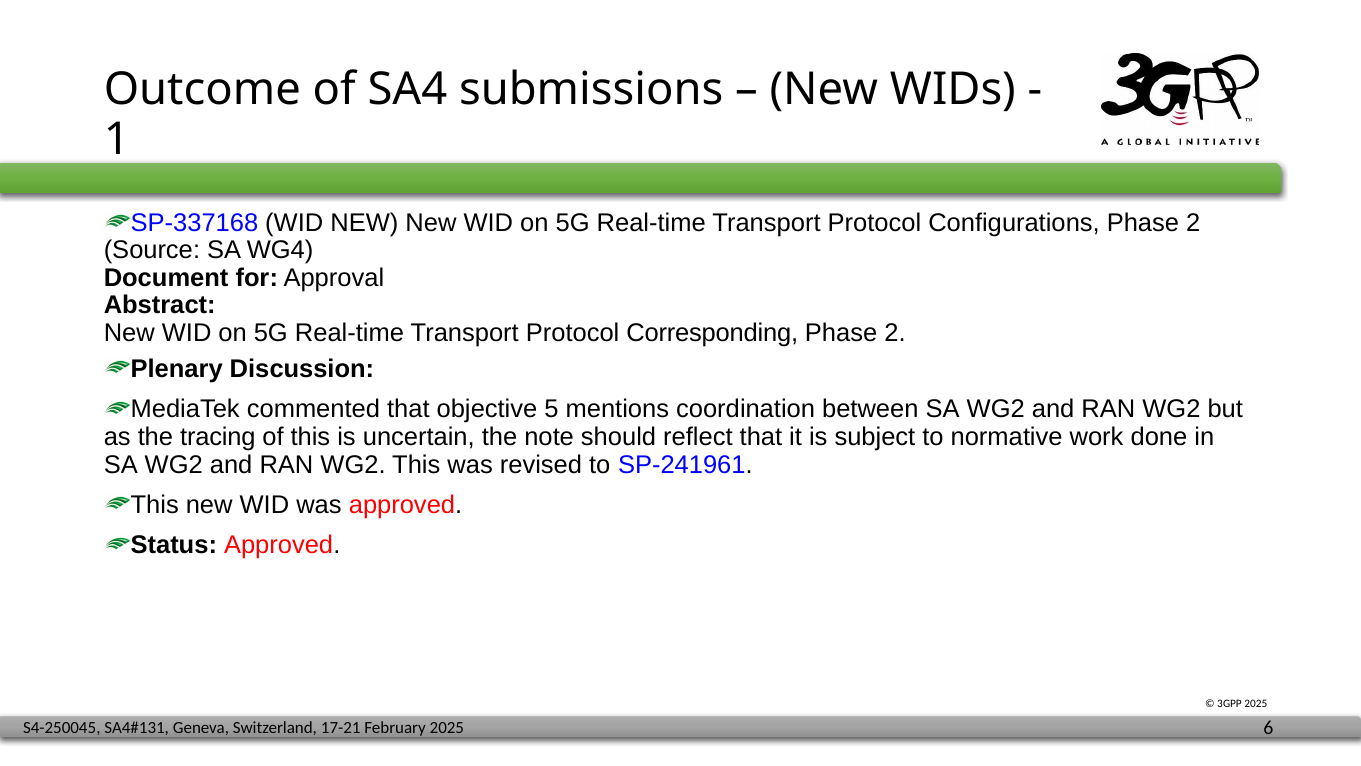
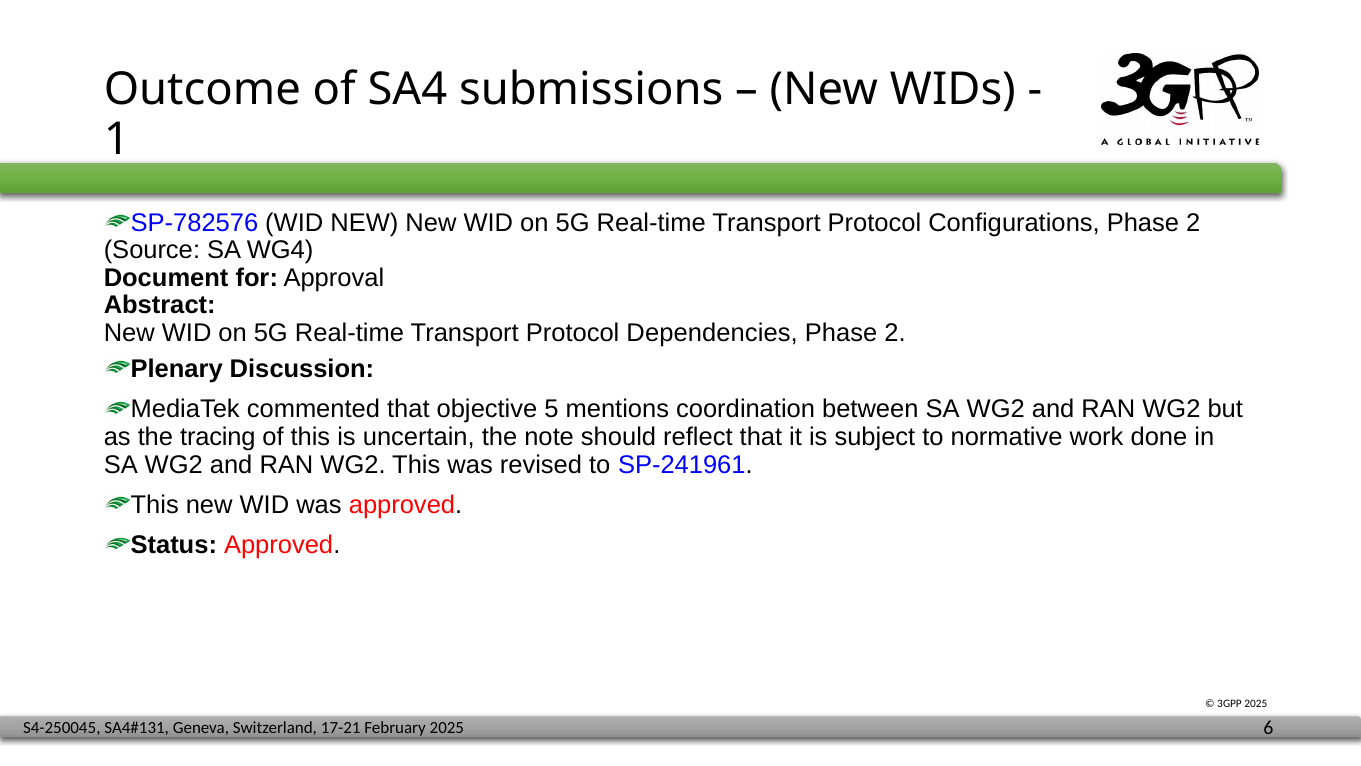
SP-337168: SP-337168 -> SP-782576 (194, 223)
Corresponding: Corresponding -> Dependencies (712, 333)
